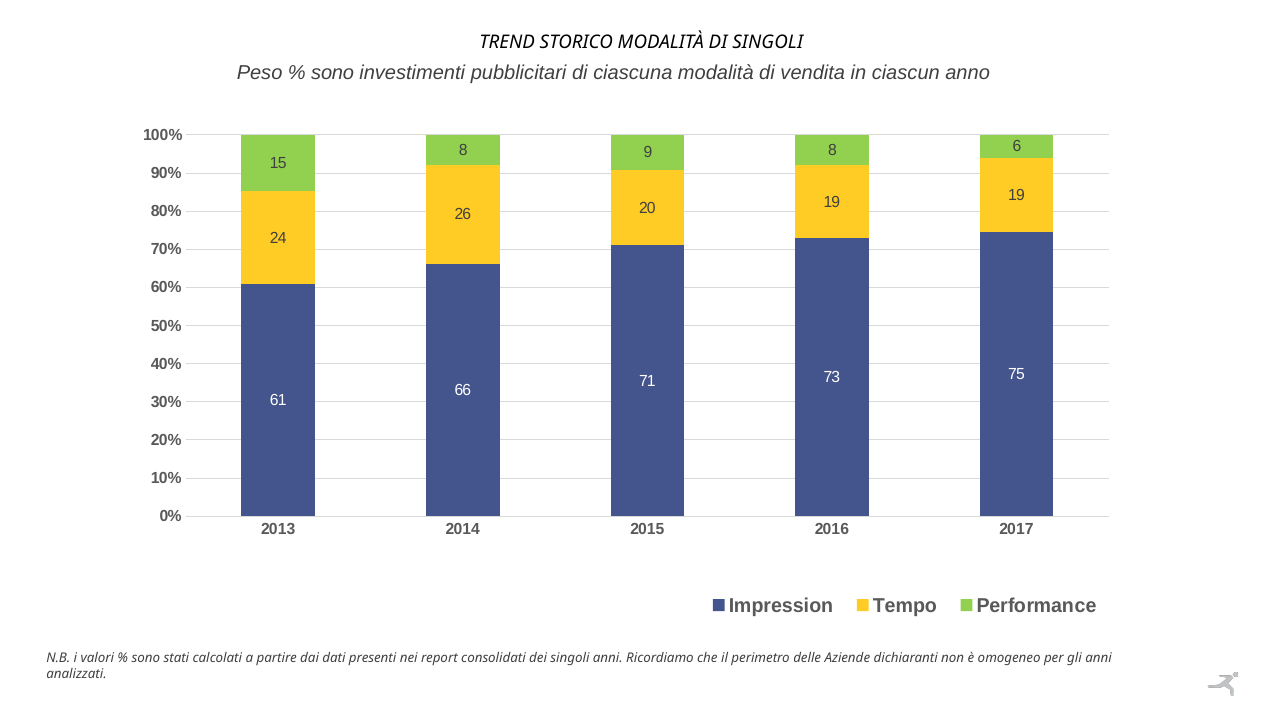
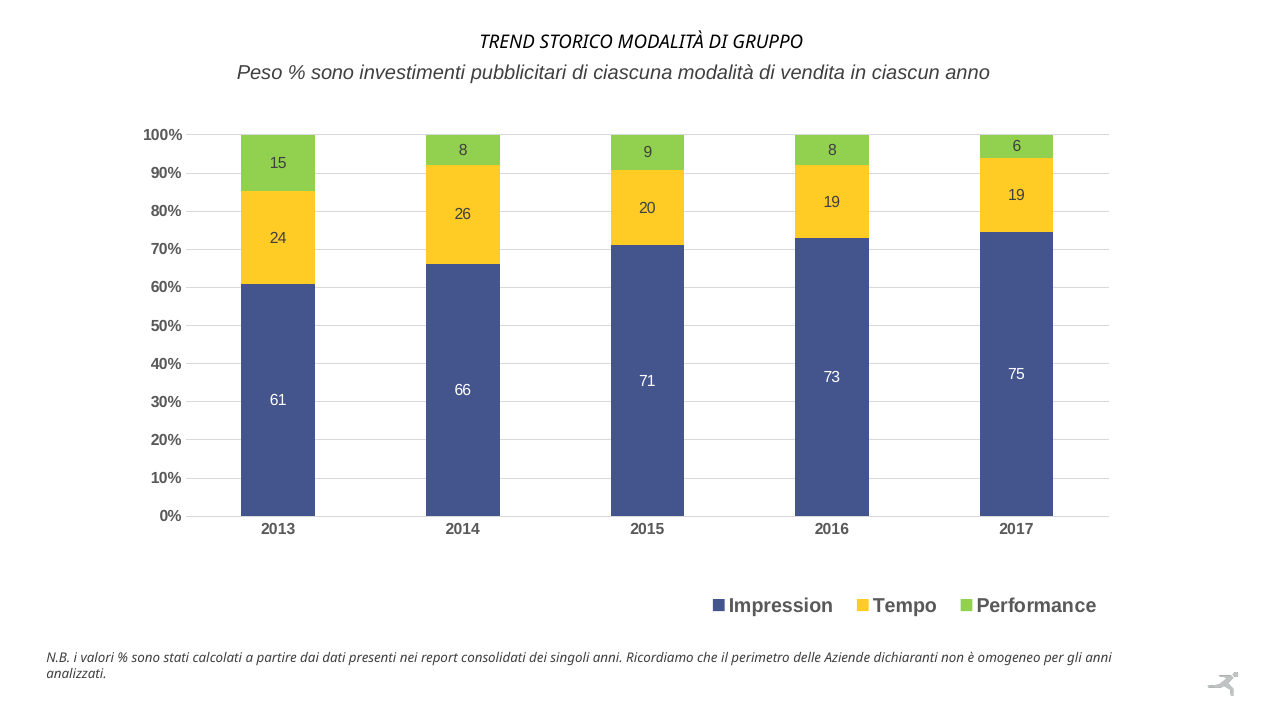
DI SINGOLI: SINGOLI -> GRUPPO (768, 43)
